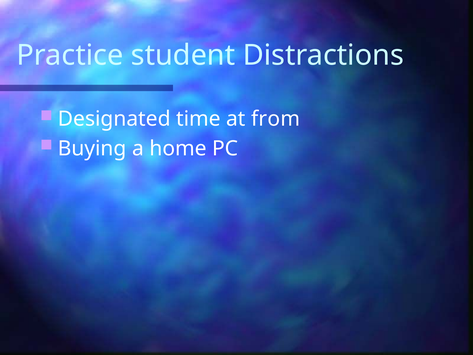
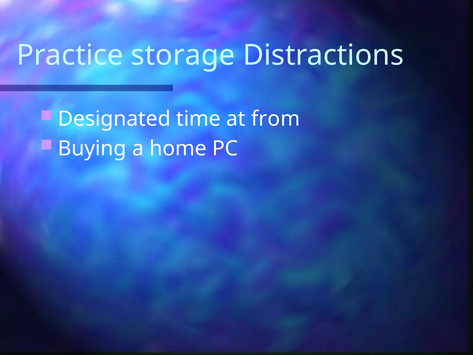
student: student -> storage (183, 55)
